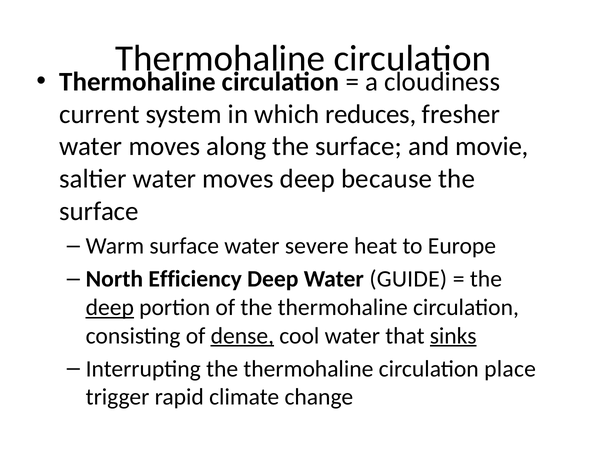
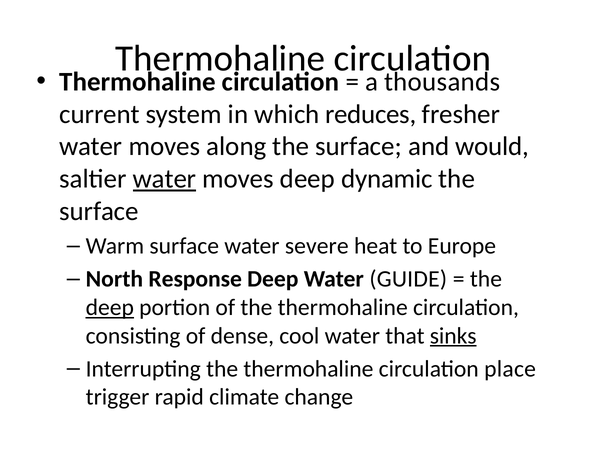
cloudiness: cloudiness -> thousands (442, 82)
movie: movie -> would (492, 147)
water underline: none -> present (164, 179)
because: because -> dynamic (387, 179)
Efficiency: Efficiency -> Response (195, 279)
dense underline: present -> none (242, 336)
